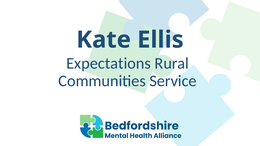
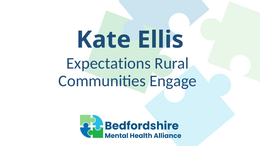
Service: Service -> Engage (173, 81)
